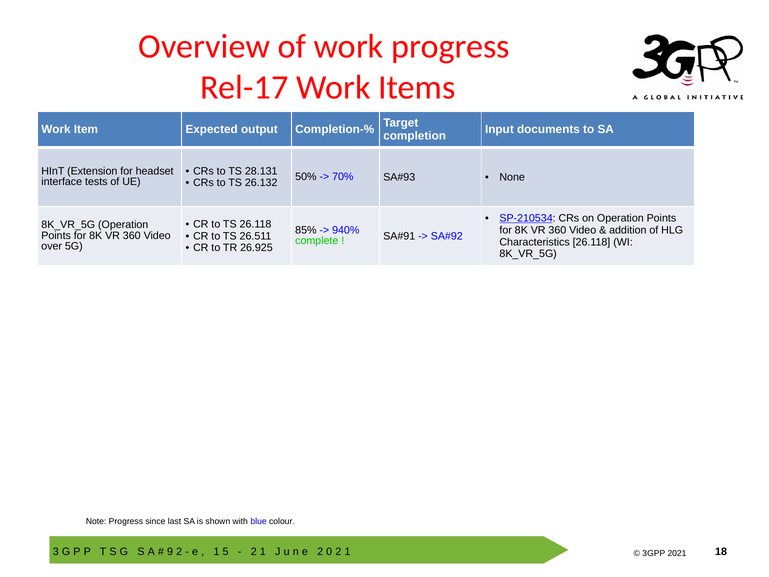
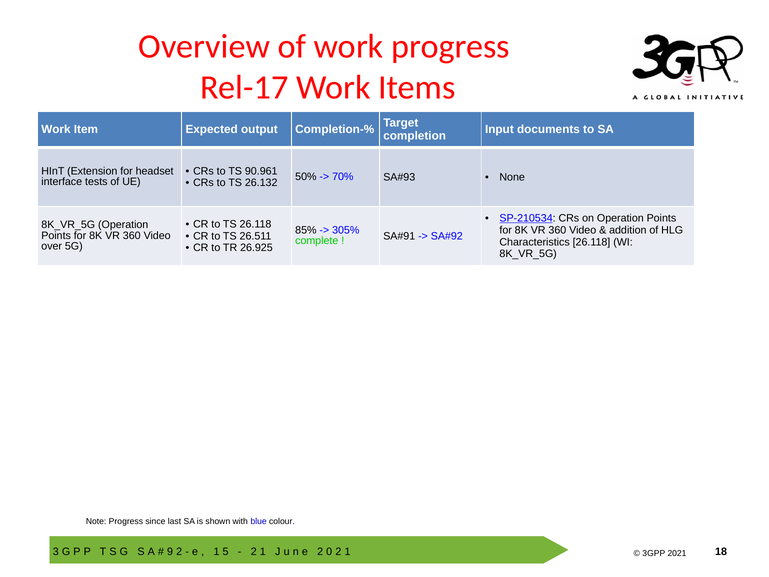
28.131: 28.131 -> 90.961 (261, 171)
940%: 940% -> 305% (346, 230)
